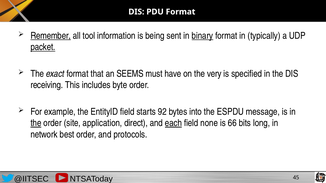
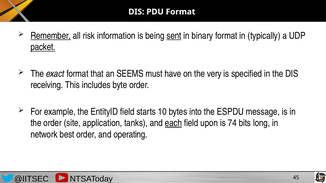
tool: tool -> risk (89, 36)
sent underline: none -> present (174, 36)
binary underline: present -> none (202, 36)
92: 92 -> 10 (162, 112)
the underline: present -> none (36, 123)
direct: direct -> tanks (136, 123)
none: none -> upon (209, 123)
66: 66 -> 74 (232, 123)
protocols: protocols -> operating (130, 135)
